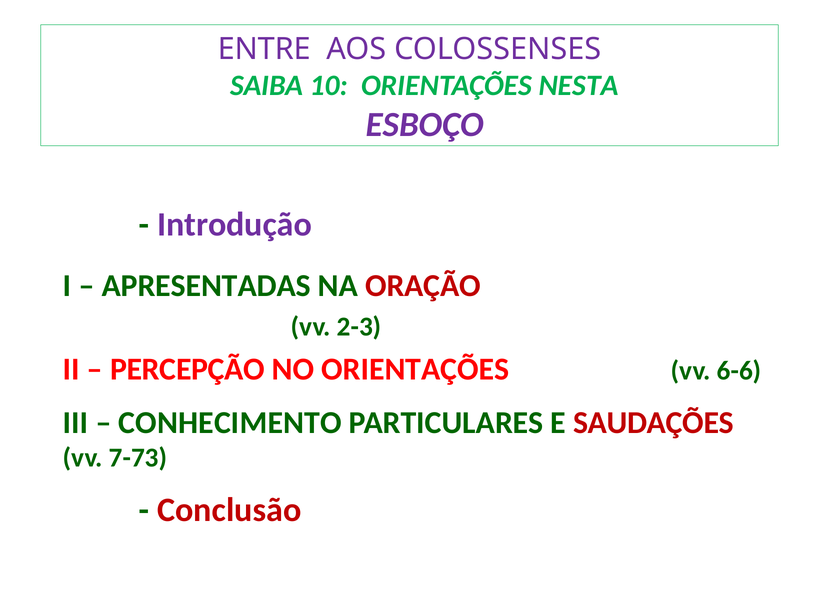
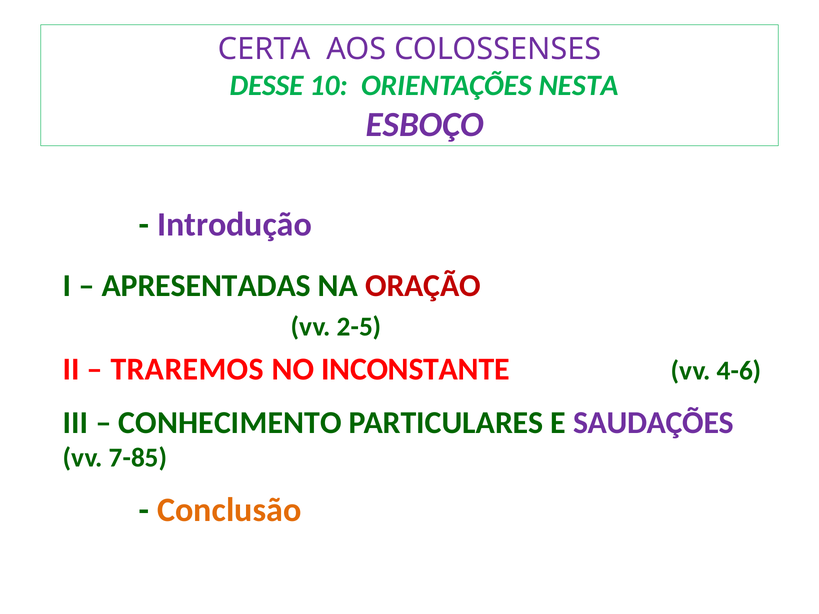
ENTRE: ENTRE -> CERTA (264, 49)
SAIBA: SAIBA -> DESSE (267, 85)
2-3: 2-3 -> 2-5 (359, 327)
PERCEPÇÃO: PERCEPÇÃO -> TRAREMOS (187, 370)
NO ORIENTAÇÕES: ORIENTAÇÕES -> INCONSTANTE (415, 370)
6-6: 6-6 -> 4-6 (739, 371)
SAUDAÇÕES colour: red -> purple (653, 423)
7-73: 7-73 -> 7-85 (138, 458)
Conclusão colour: red -> orange (229, 510)
